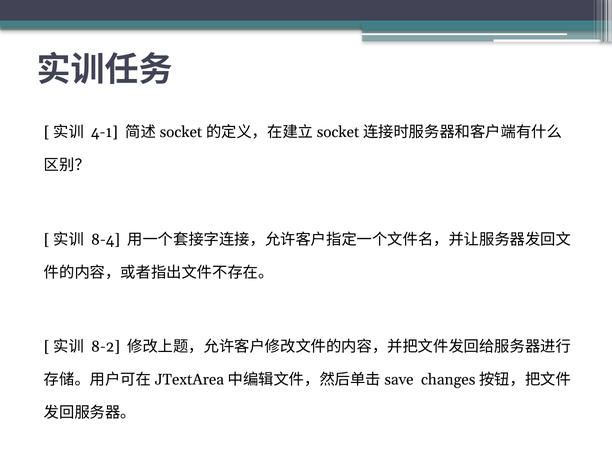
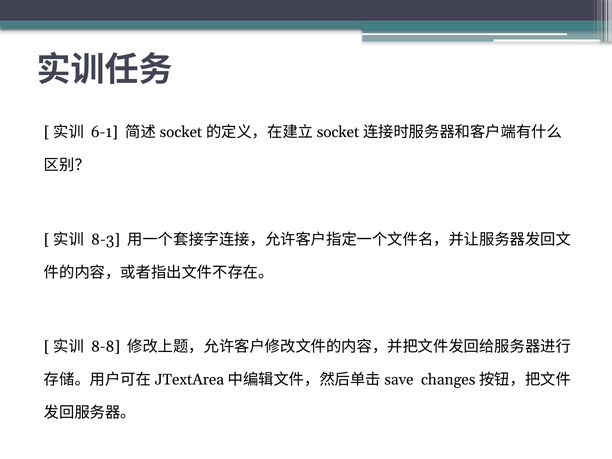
4-1: 4-1 -> 6-1 (104, 132)
8-4: 8-4 -> 8-3 (106, 239)
8-2: 8-2 -> 8-8 (106, 347)
